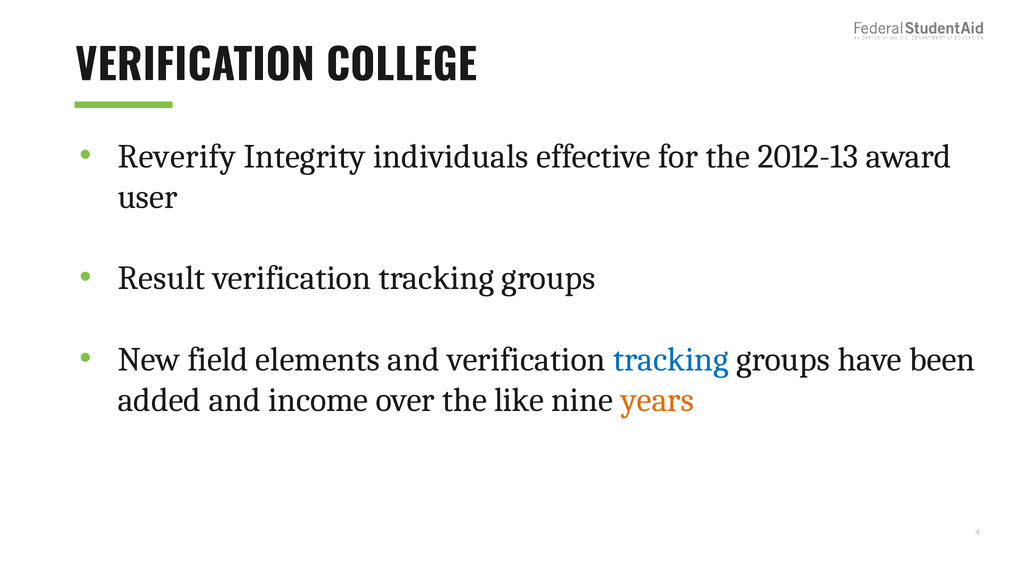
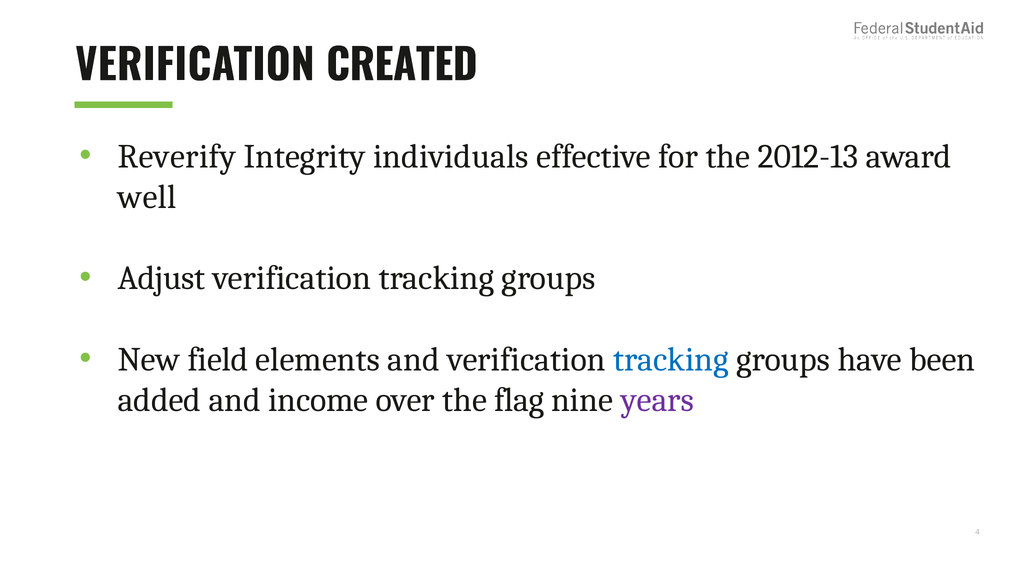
COLLEGE: COLLEGE -> CREATED (402, 66)
user: user -> well (147, 197)
Result: Result -> Adjust (162, 278)
like: like -> flag (519, 400)
years colour: orange -> purple (657, 400)
